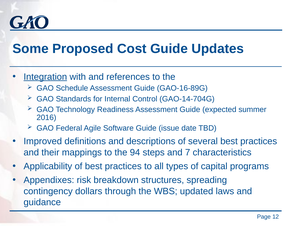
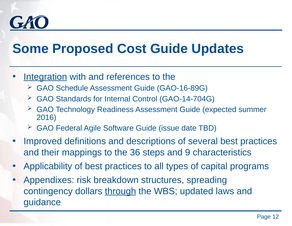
94: 94 -> 36 (135, 152)
7: 7 -> 9 (188, 152)
through underline: none -> present (120, 191)
